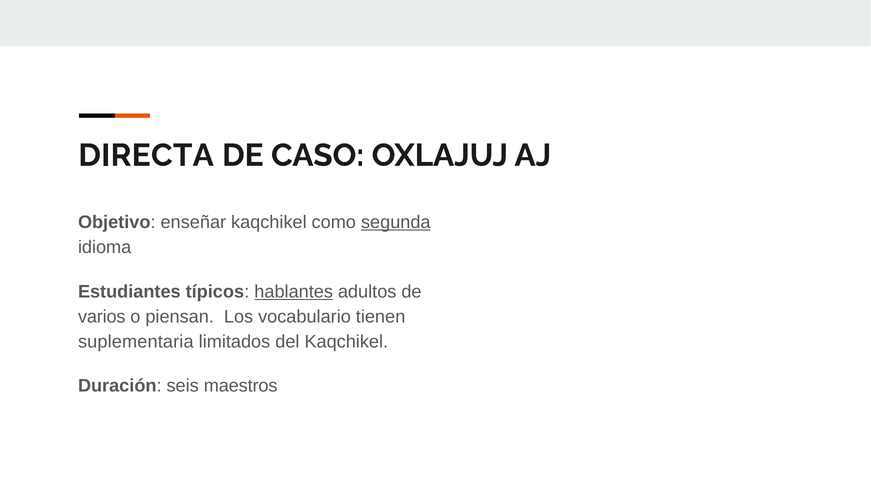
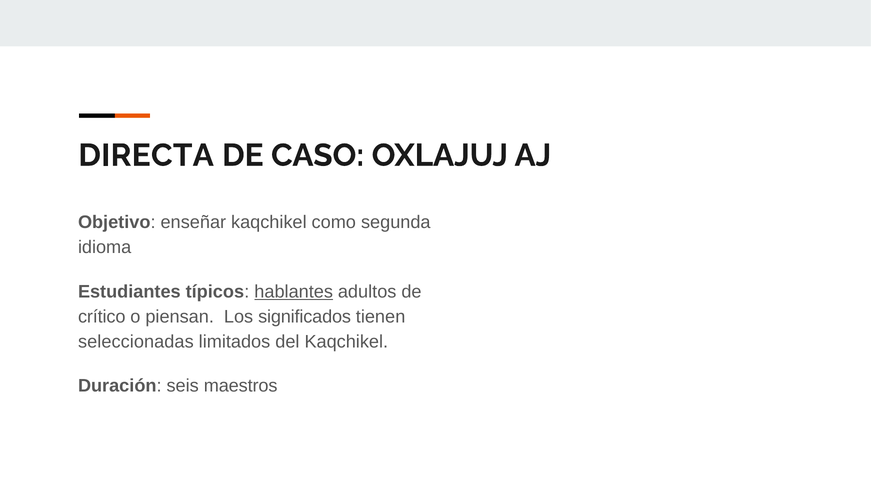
segunda underline: present -> none (396, 222)
varios: varios -> crítico (102, 317)
vocabulario: vocabulario -> significados (305, 317)
suplementaria: suplementaria -> seleccionadas (136, 342)
